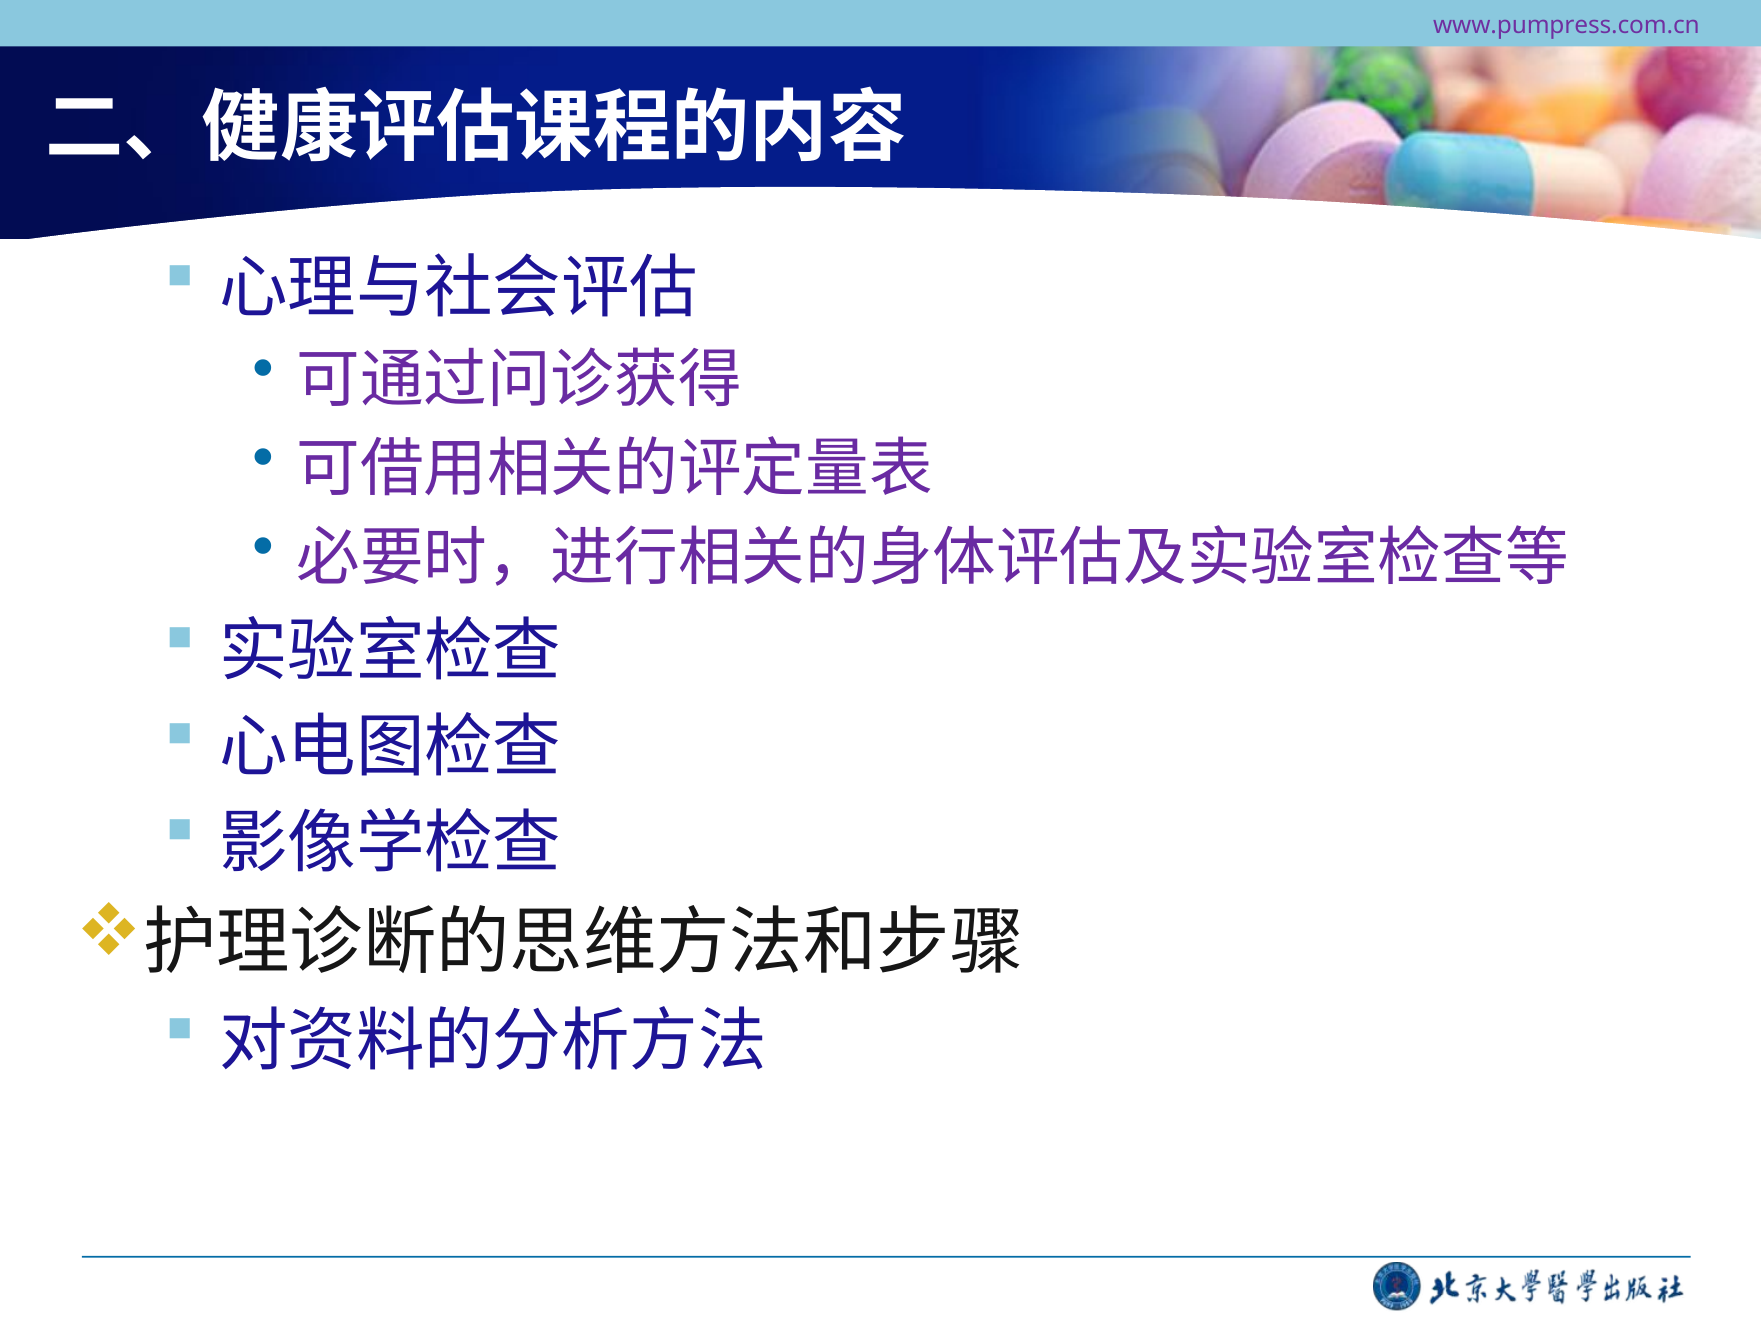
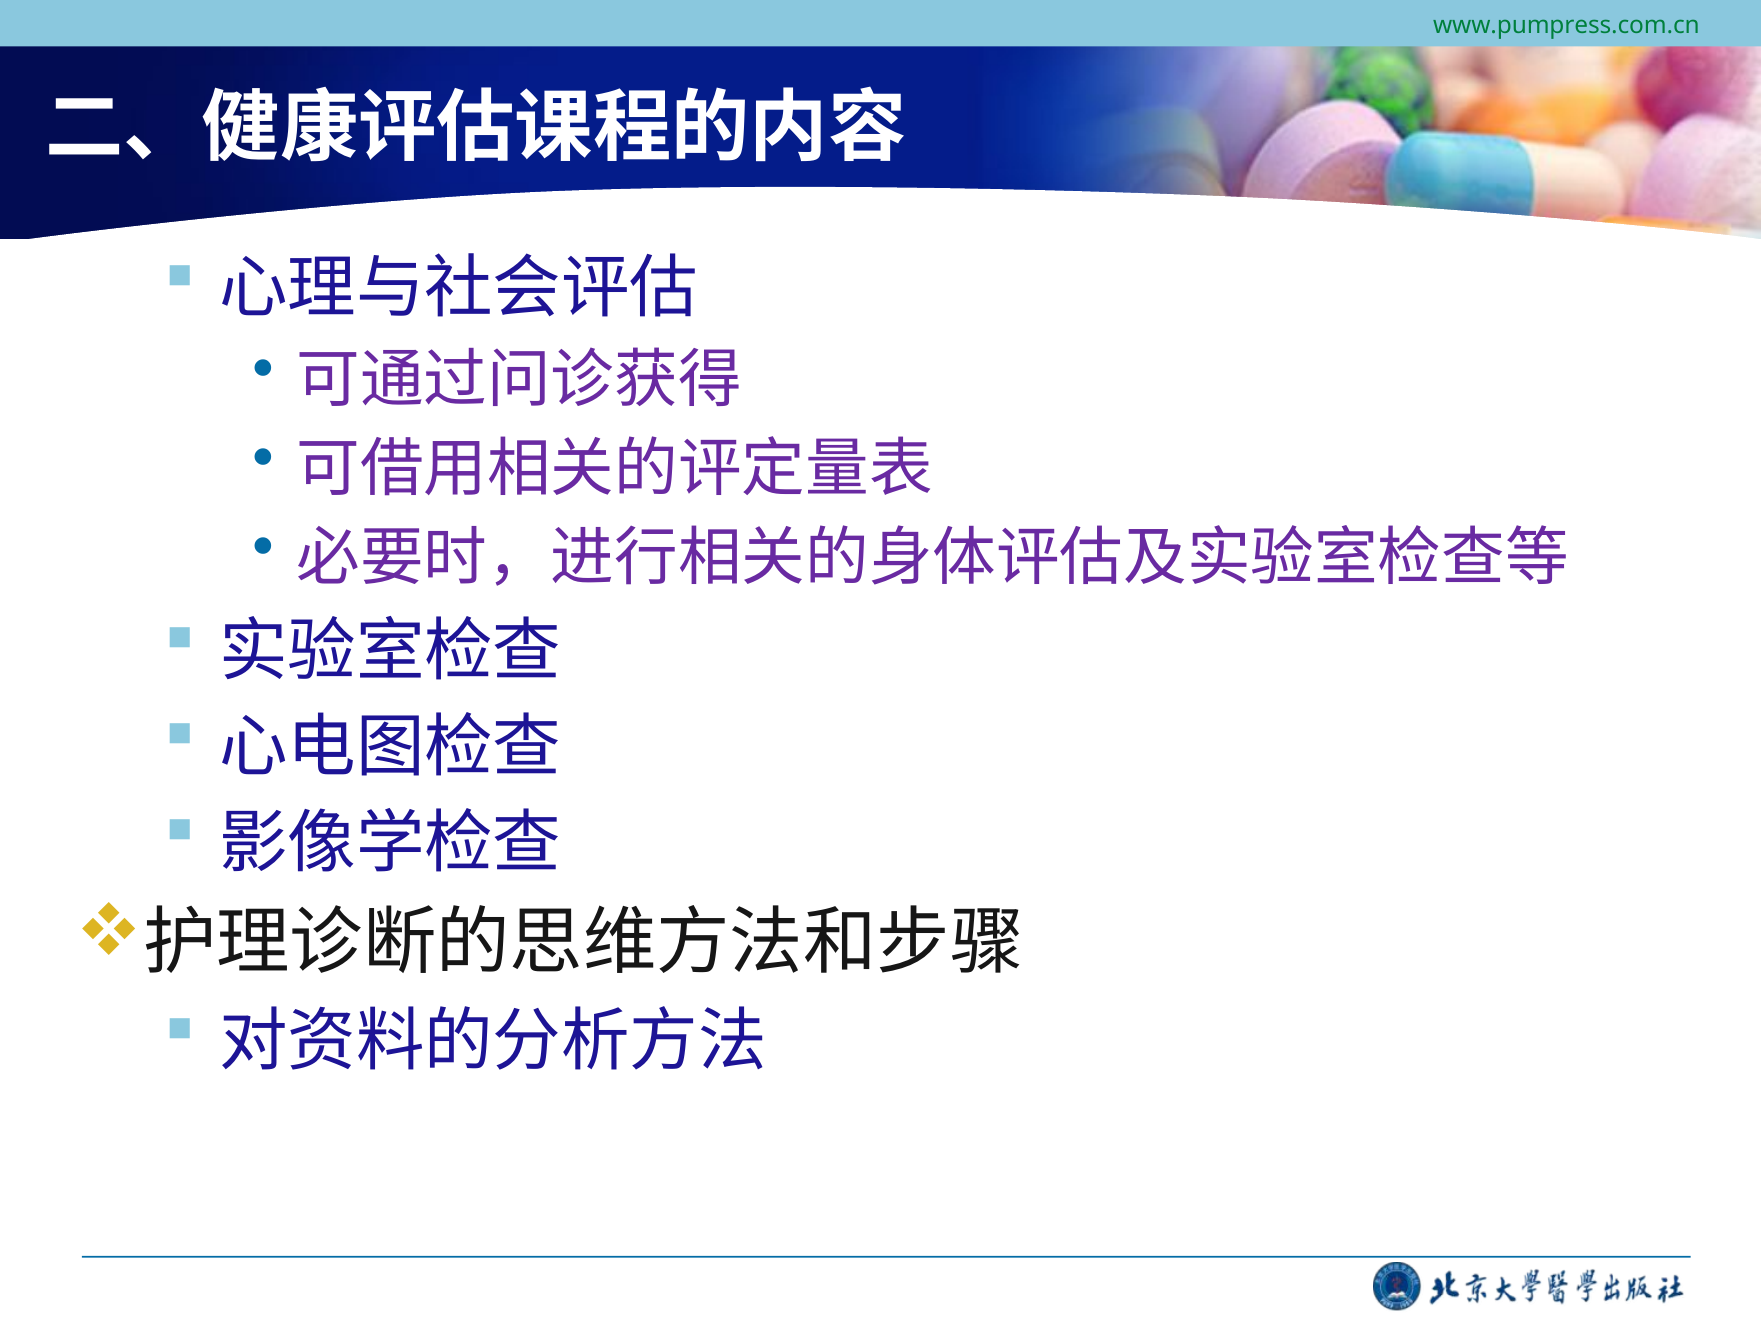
www.pumpress.com.cn colour: purple -> green (1566, 25)
